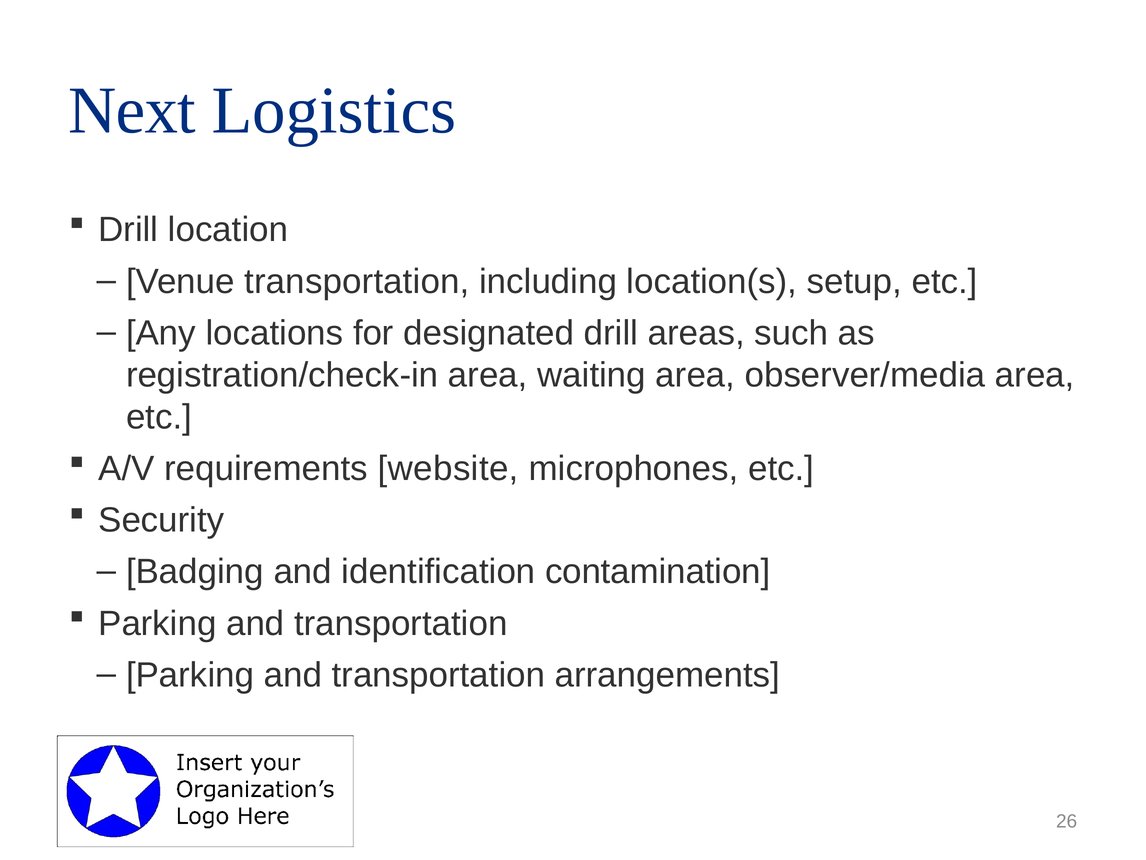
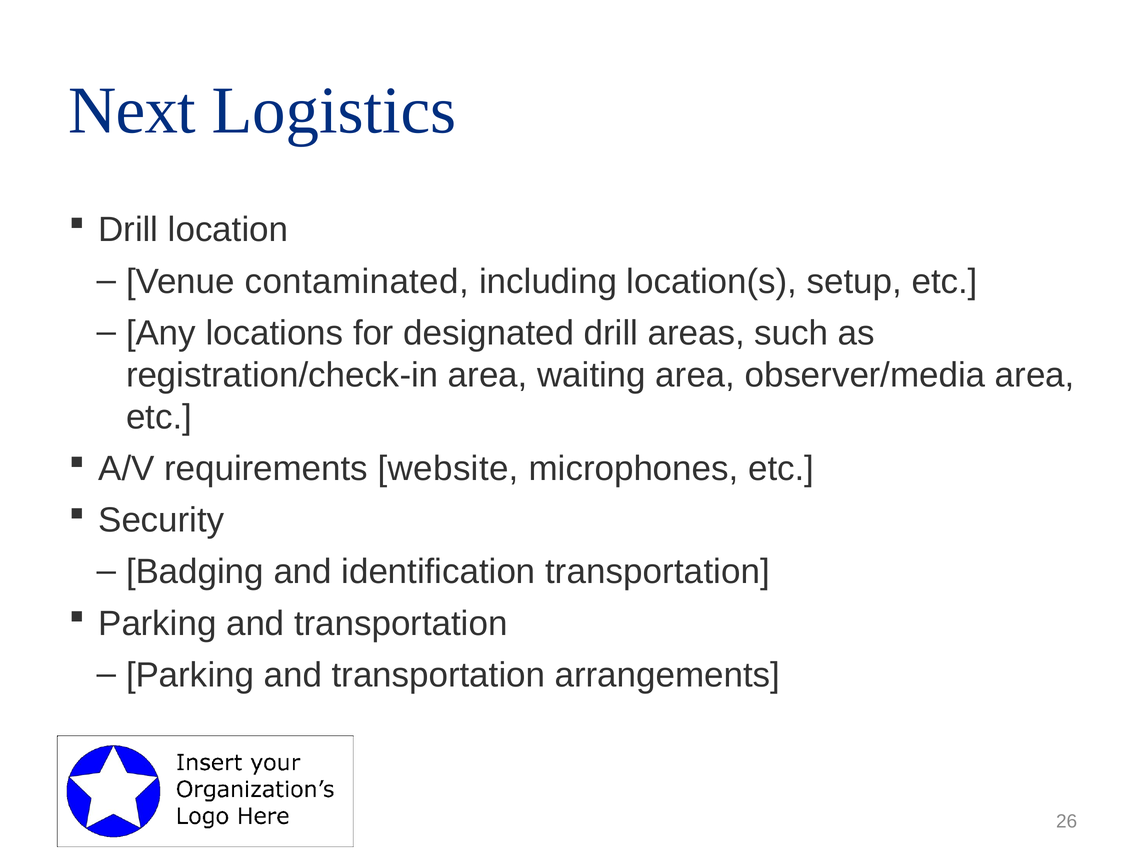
Venue transportation: transportation -> contaminated (357, 281)
identification contamination: contamination -> transportation (658, 572)
